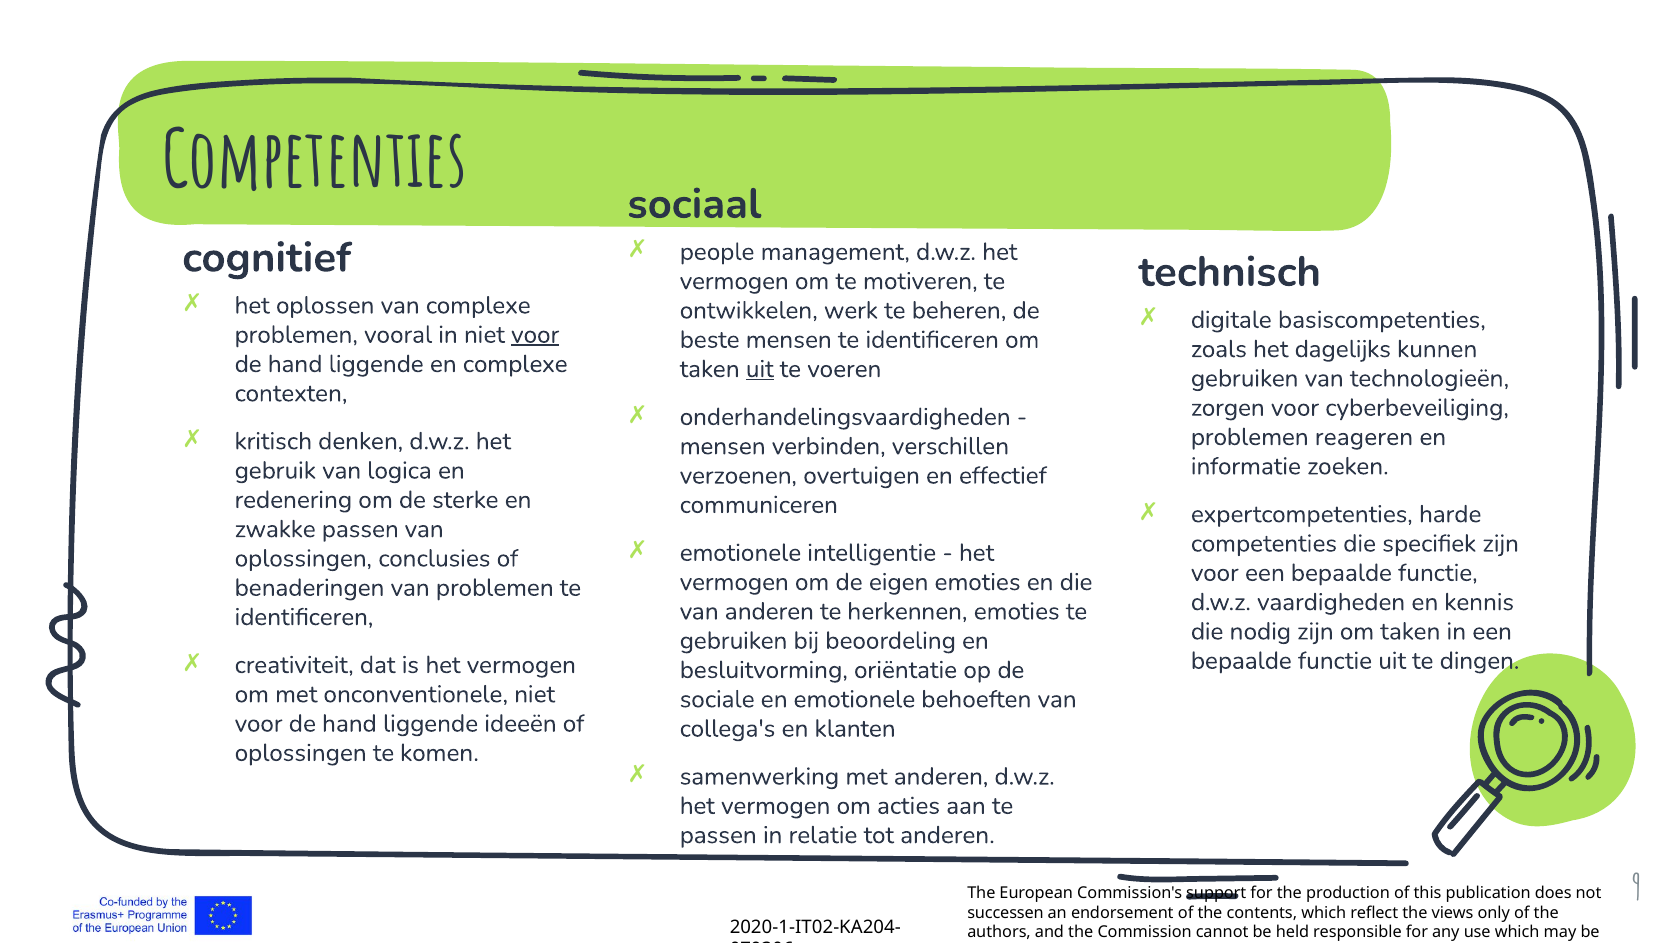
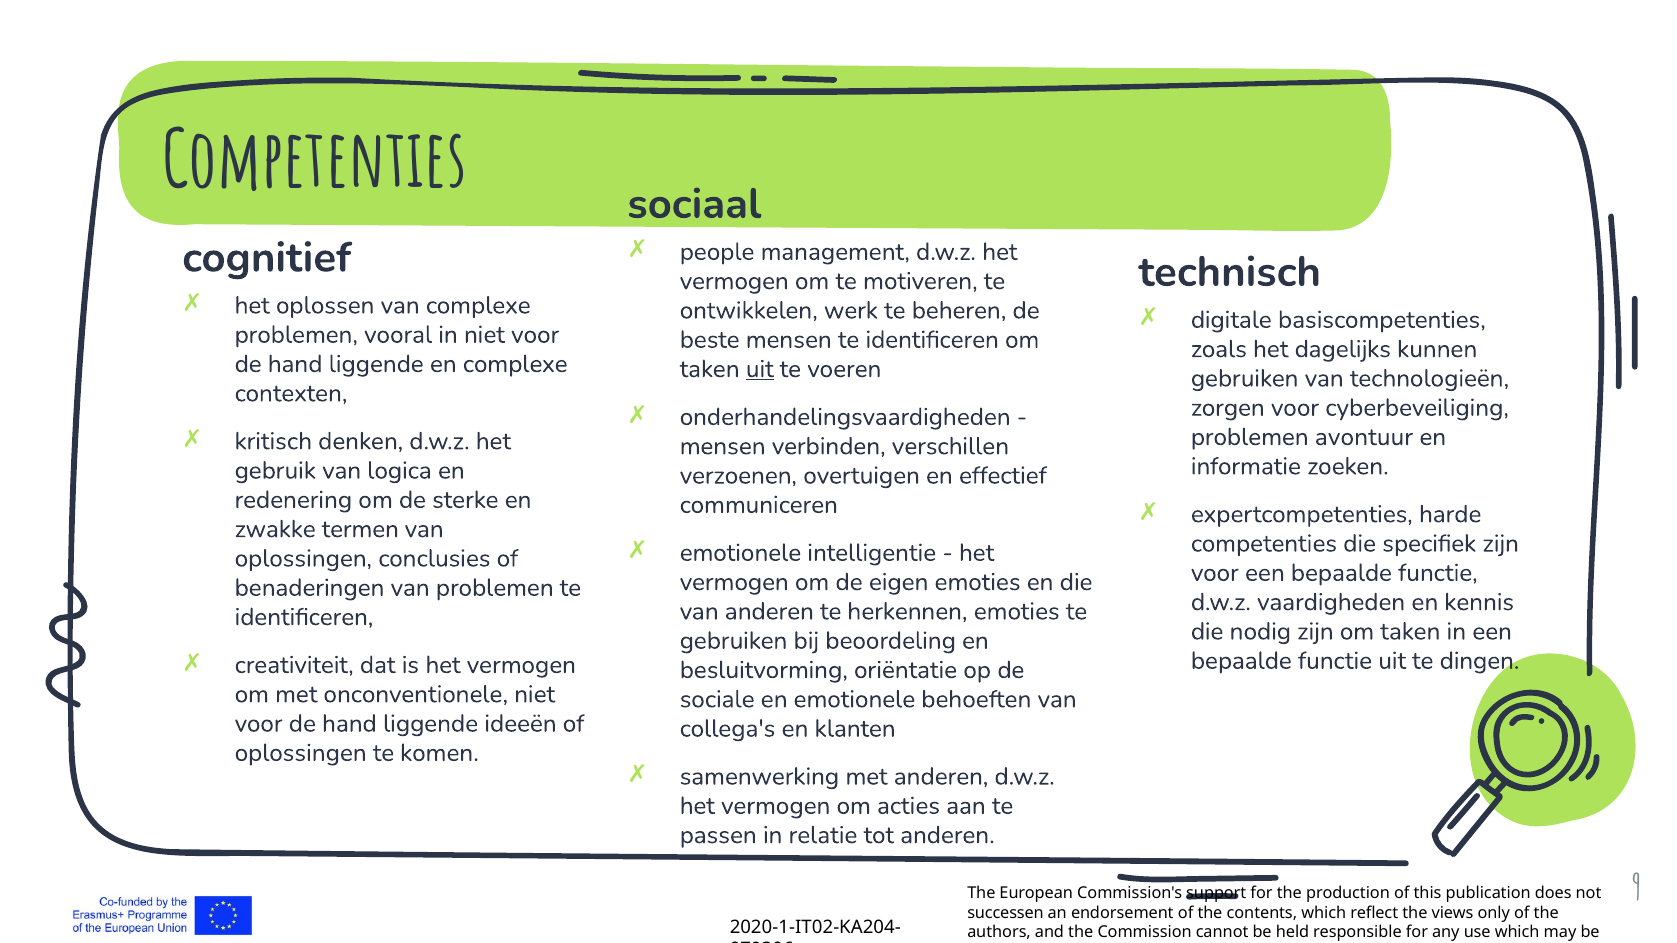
voor underline: present -> none (535, 335)
reageren: reageren -> avontuur (1364, 437)
zwakke passen: passen -> termen (360, 529)
